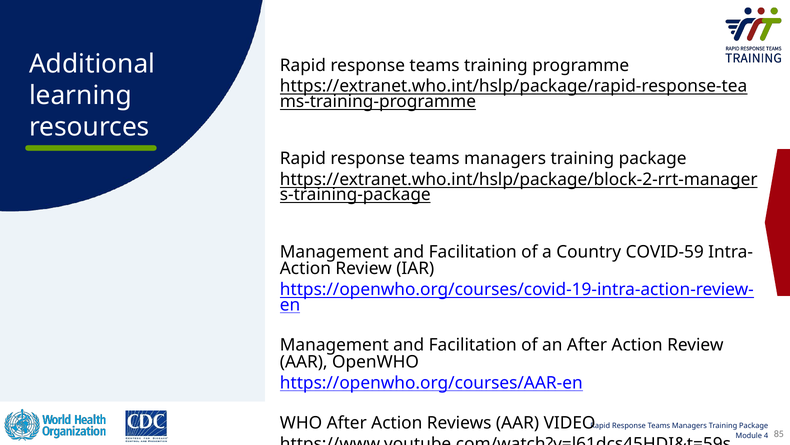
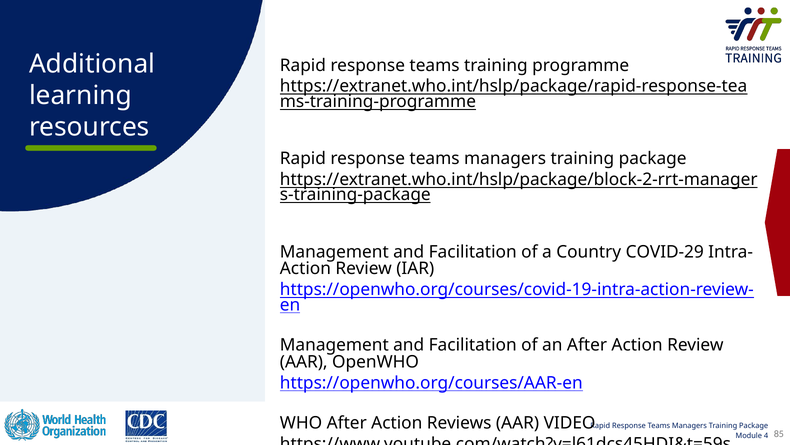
COVID-59: COVID-59 -> COVID-29 (665, 252)
